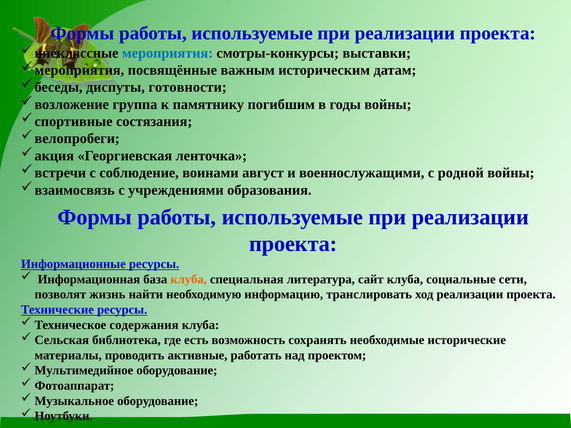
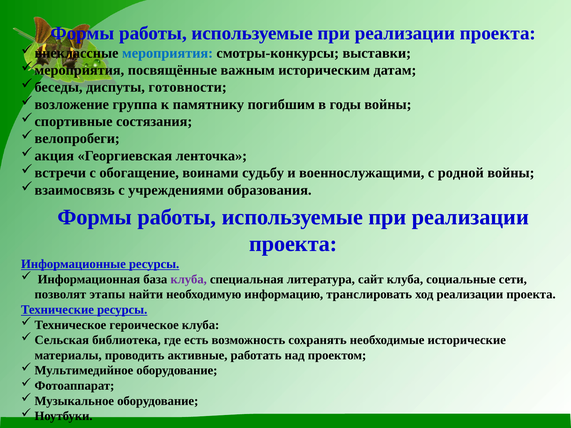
соблюдение: соблюдение -> обогащение (139, 173)
август: август -> судьбу (263, 173)
клуба colour: orange -> purple (189, 279)
жизнь: жизнь -> этапы (107, 295)
содержания: содержания -> героическое (144, 325)
